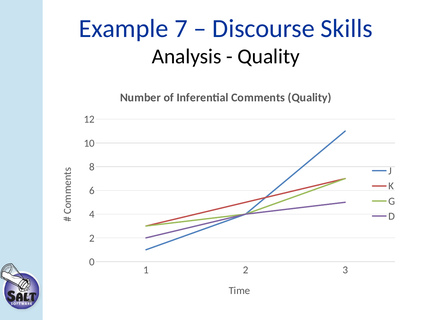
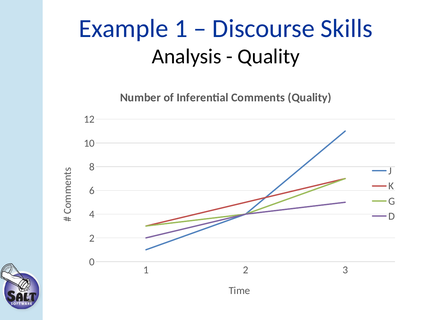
Example 7: 7 -> 1 (181, 29)
